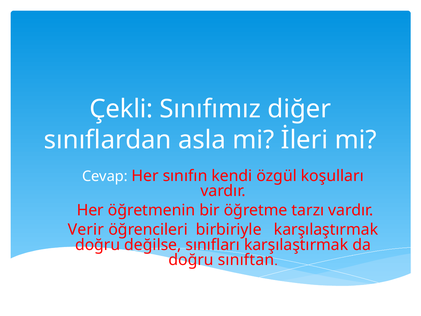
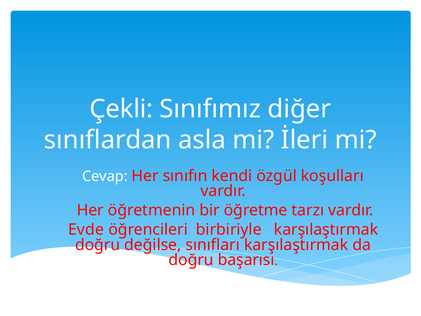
Verir: Verir -> Evde (86, 230)
sınıftan: sınıftan -> başarısı (246, 260)
